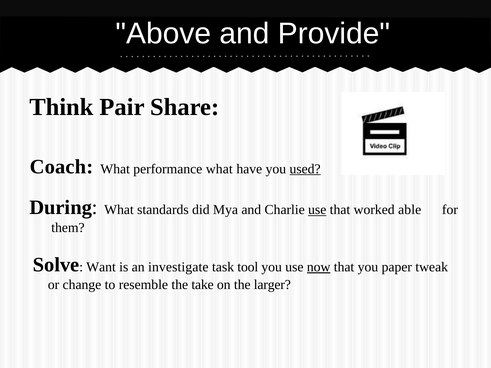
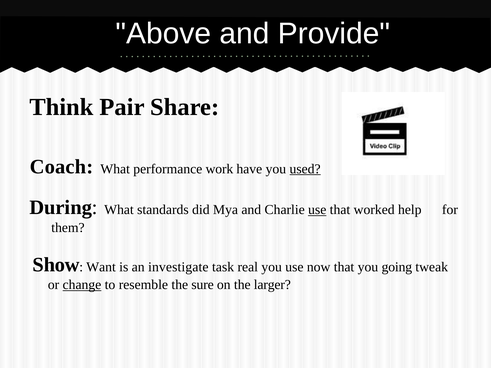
performance what: what -> work (219, 169)
able: able -> help (410, 210)
Solve: Solve -> Show (56, 265)
tool: tool -> real (248, 267)
now underline: present -> none (319, 267)
paper: paper -> going (397, 267)
change underline: none -> present (82, 285)
take: take -> sure (203, 285)
